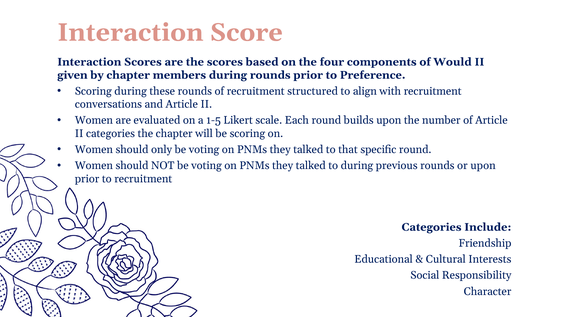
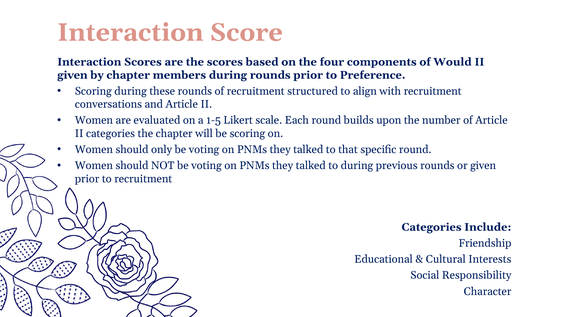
or upon: upon -> given (483, 166)
